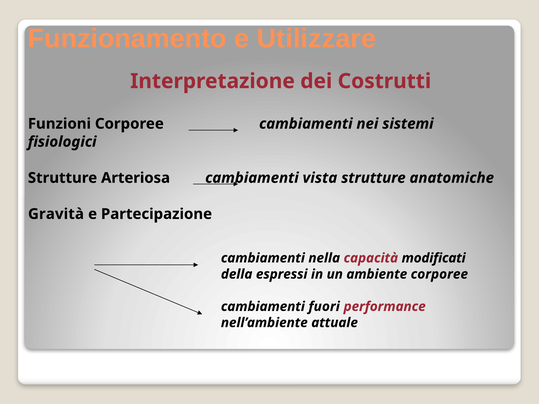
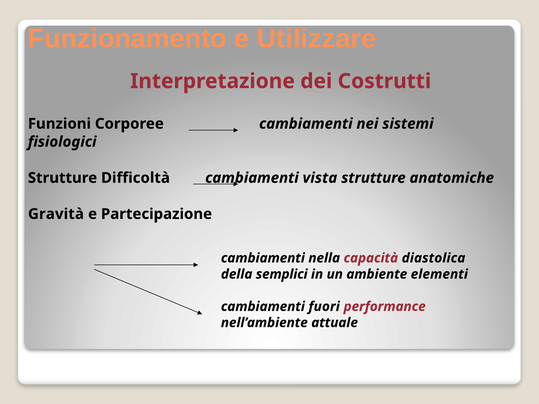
Arteriosa: Arteriosa -> Difficoltà (135, 178)
modificati: modificati -> diastolica (434, 258)
espressi: espressi -> semplici (282, 274)
ambiente corporee: corporee -> elementi (439, 274)
